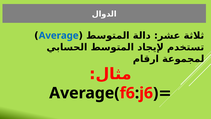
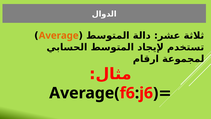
Average colour: blue -> orange (59, 35)
